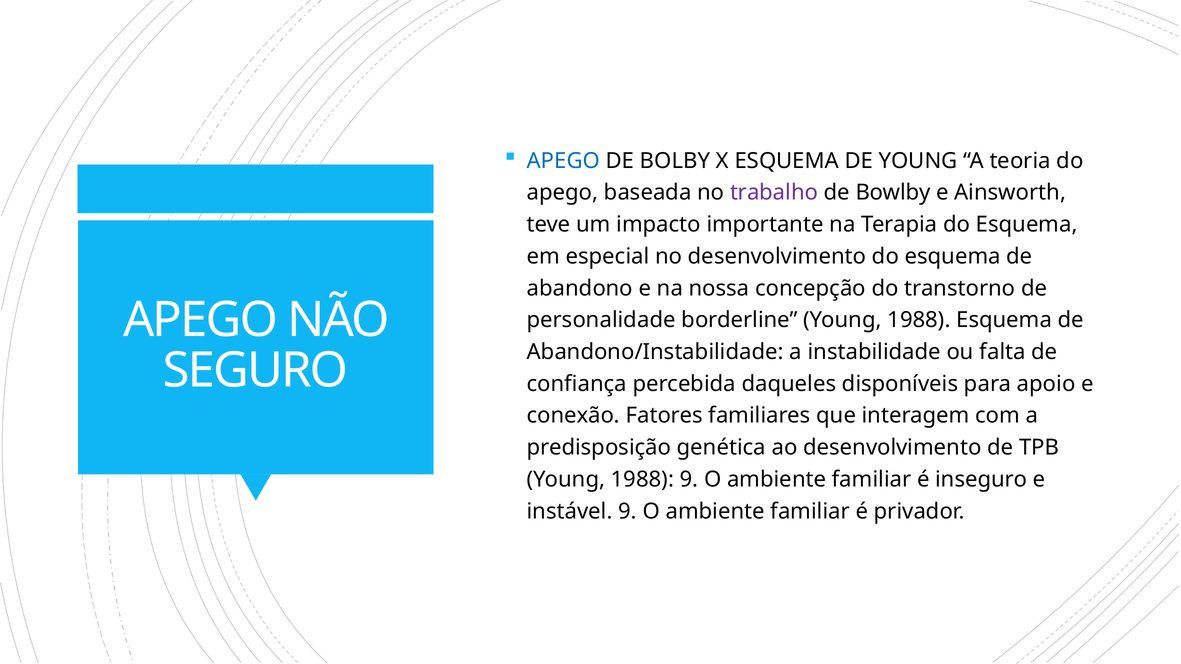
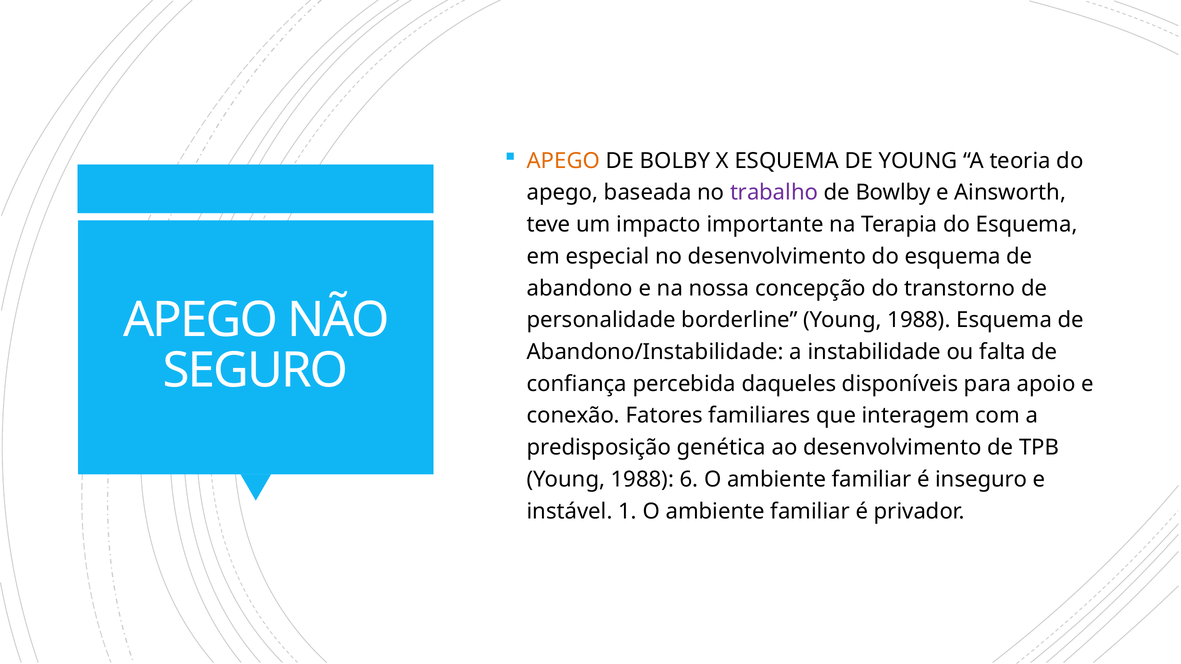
APEGO colour: blue -> orange (563, 161)
1988 9: 9 -> 6 (689, 480)
instável 9: 9 -> 1 (628, 511)
